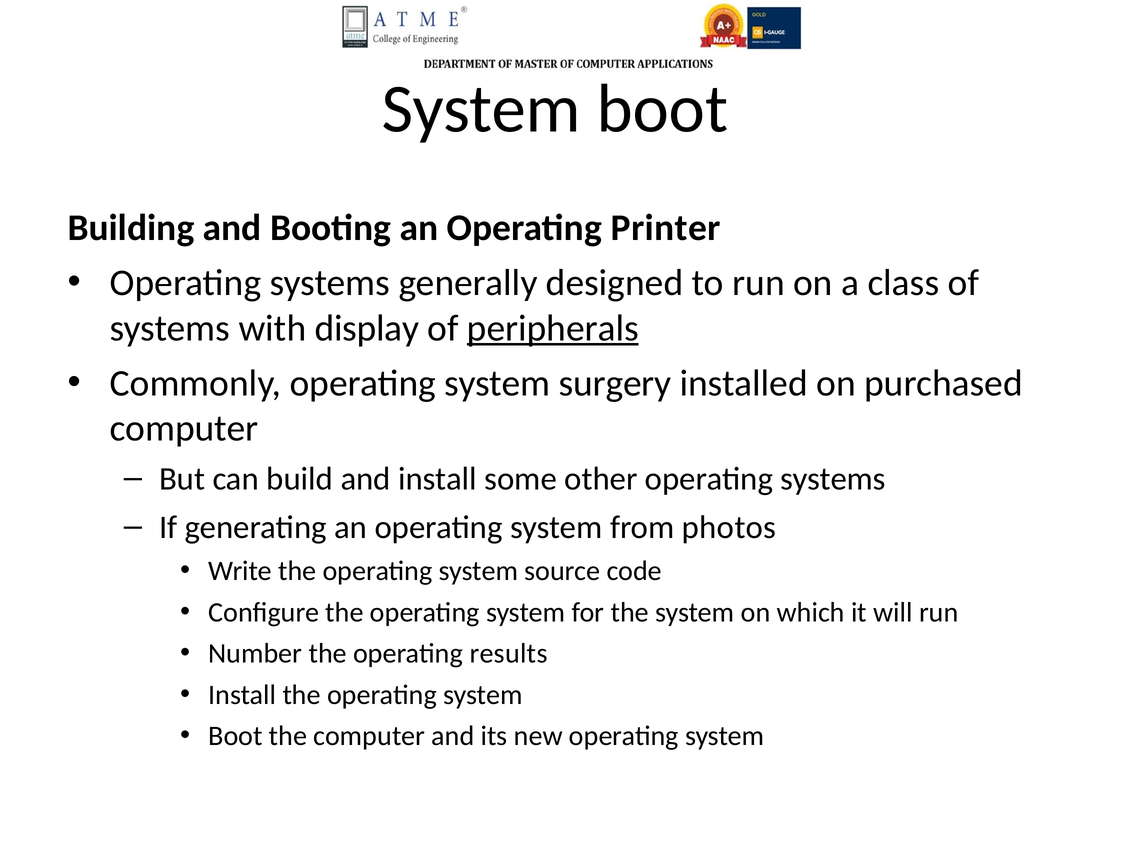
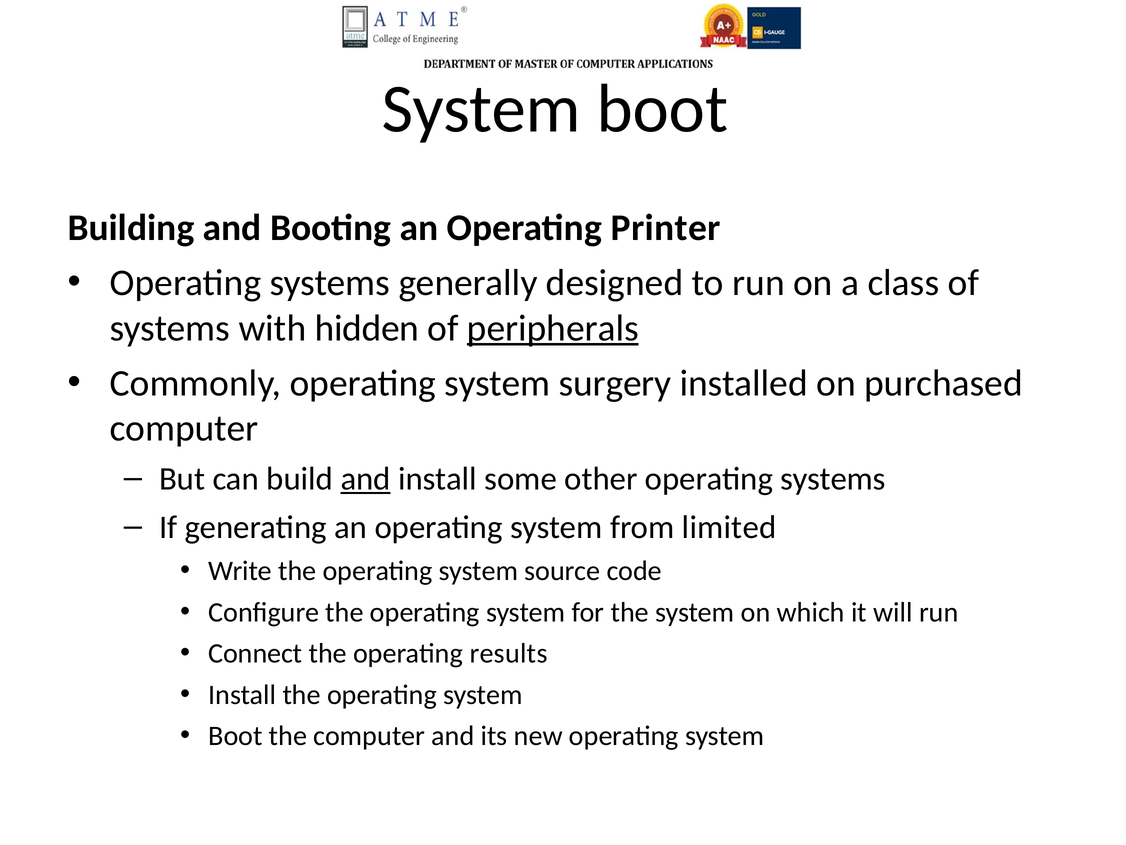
display: display -> hidden (367, 328)
and underline: none -> present (366, 479)
photos: photos -> limited (729, 527)
Number: Number -> Connect (255, 653)
